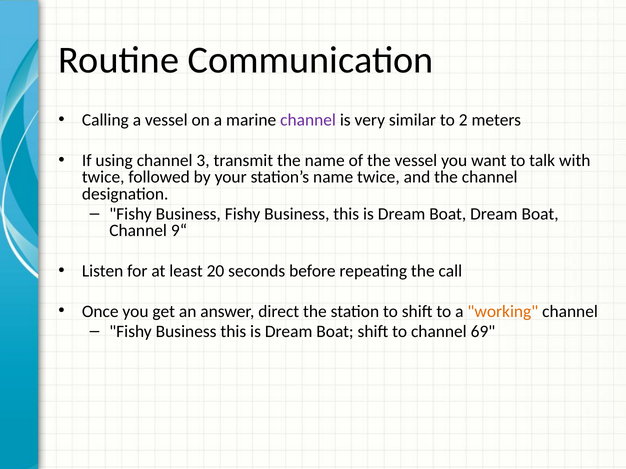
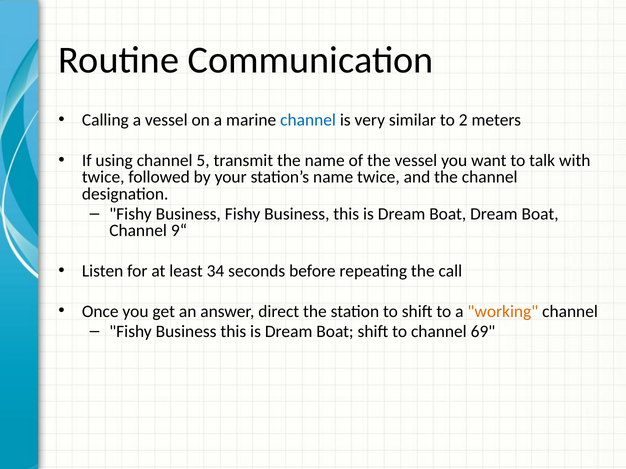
channel colour: purple -> blue (308, 120)
3: 3 -> 5 (203, 161)
20: 20 -> 34 (215, 271)
